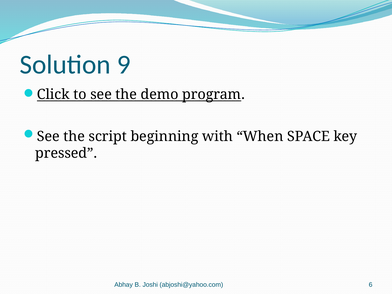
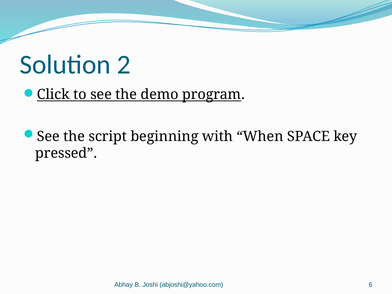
9: 9 -> 2 (124, 65)
